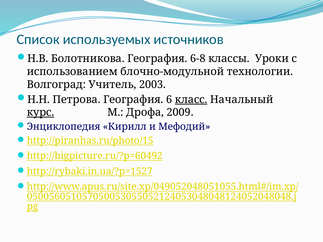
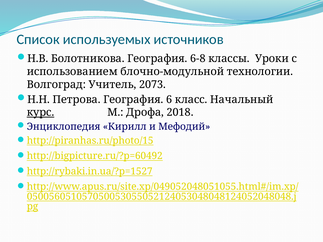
2003: 2003 -> 2073 (152, 85)
класс underline: present -> none (191, 100)
2009: 2009 -> 2018 (180, 113)
